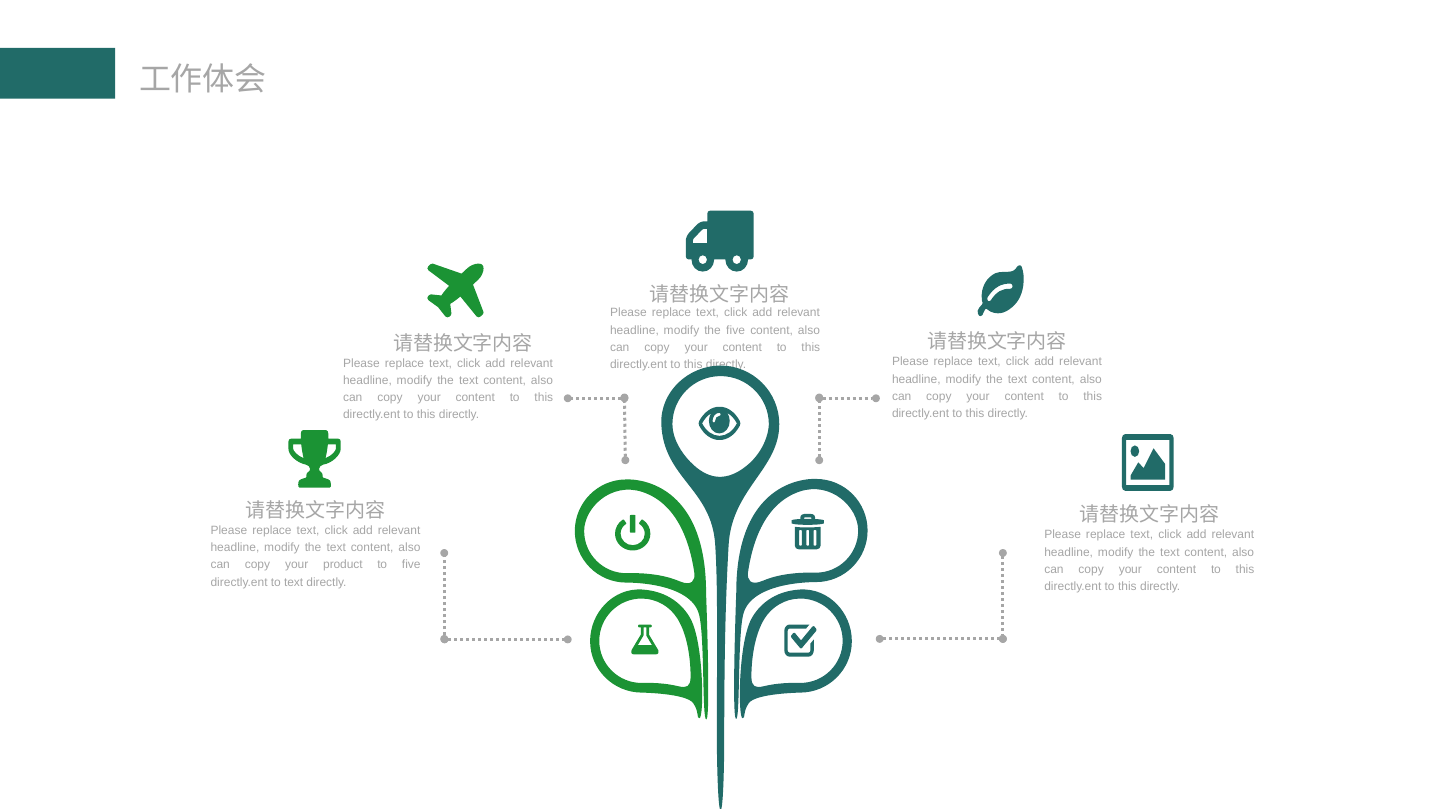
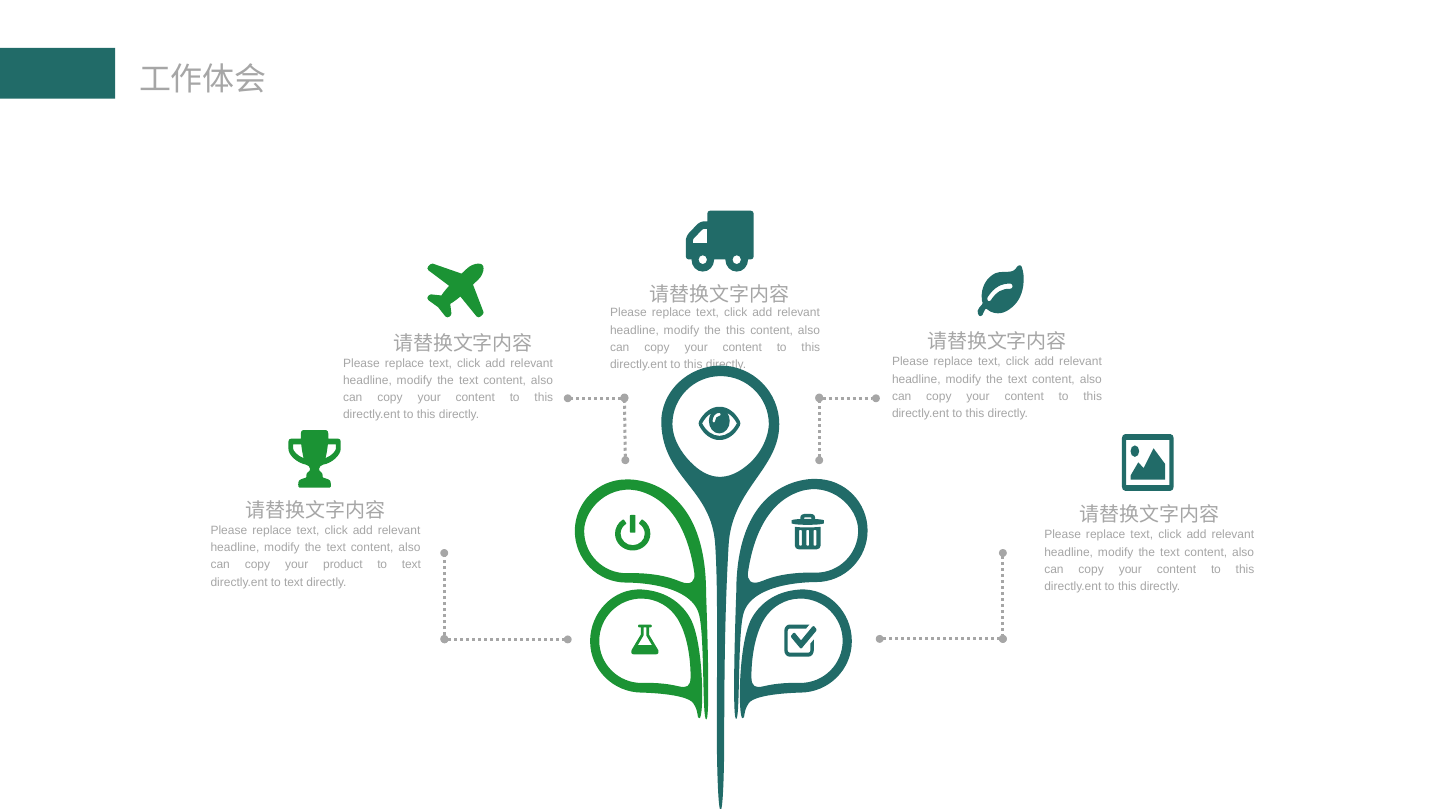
the five: five -> this (736, 331)
five: five -> text (411, 565)
